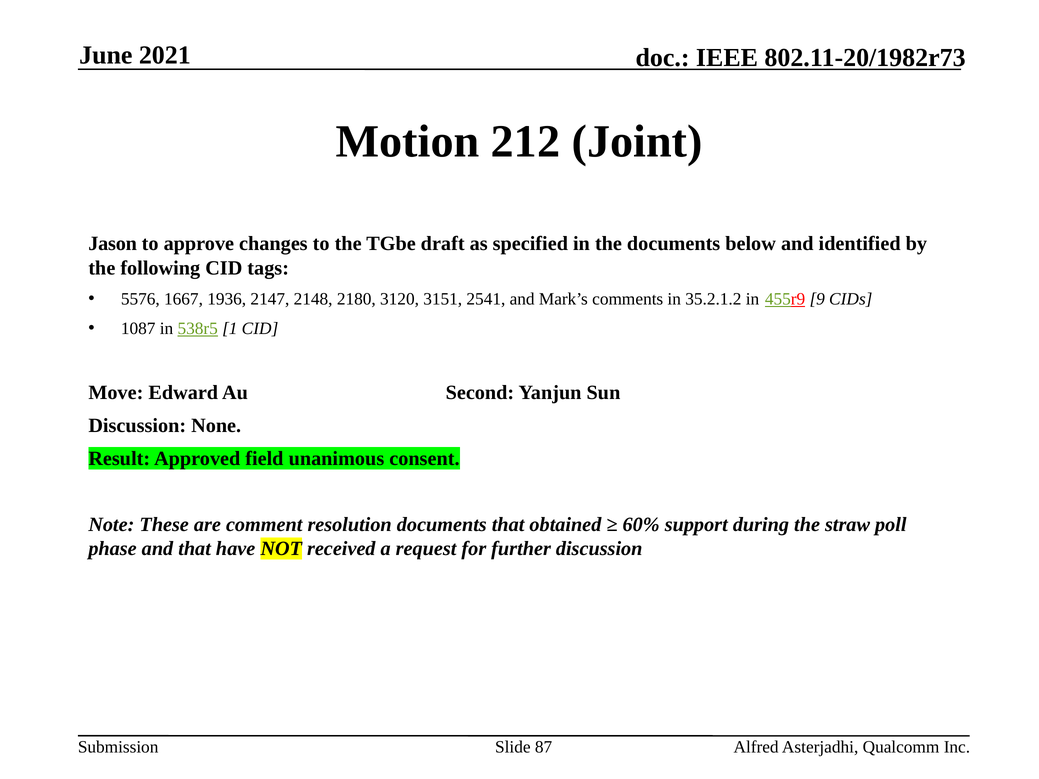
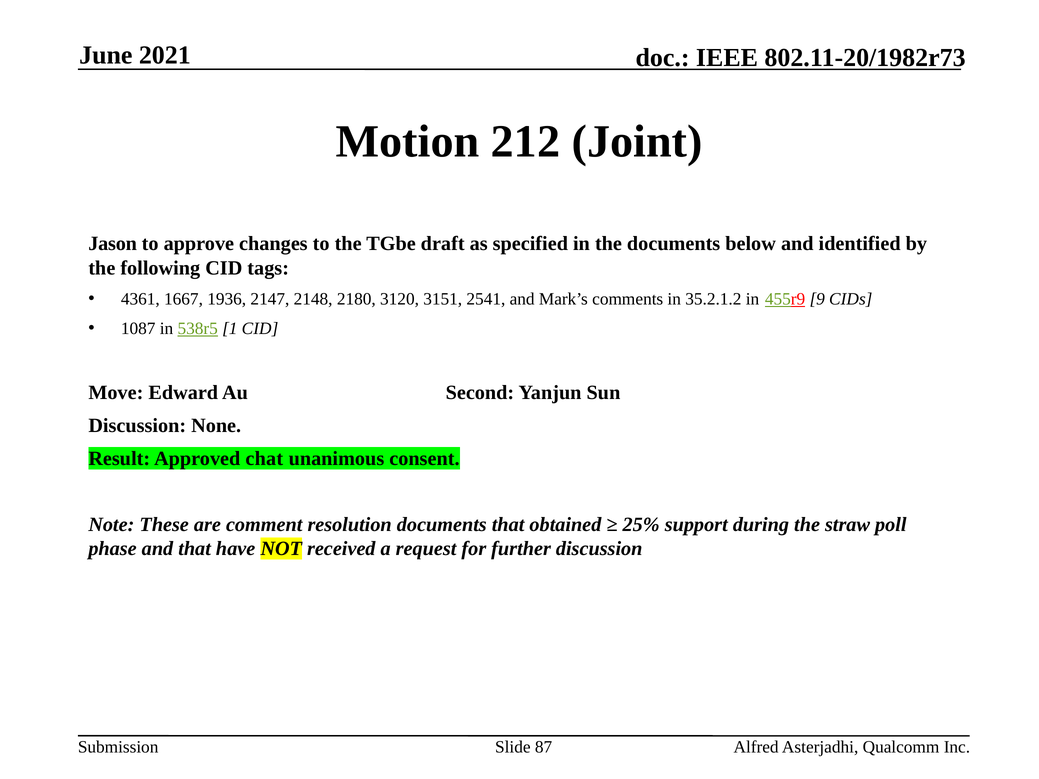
5576: 5576 -> 4361 (140, 299)
field: field -> chat (264, 459)
60%: 60% -> 25% (641, 525)
